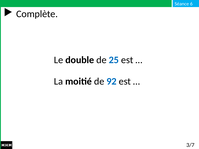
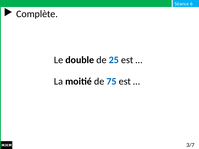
92: 92 -> 75 (112, 81)
